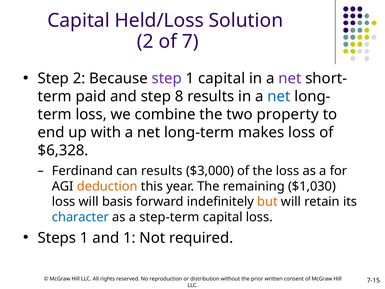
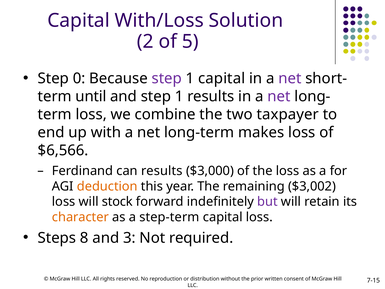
Held/Loss: Held/Loss -> With/Loss (159, 21)
7: 7 -> 5 (190, 41)
Step 2: 2 -> 0 (79, 78)
paid: paid -> until (91, 96)
and step 8: 8 -> 1 (179, 96)
net colour: blue -> purple (279, 96)
property: property -> taxpayer (288, 114)
$6,328: $6,328 -> $6,566 (63, 150)
$1,030: $1,030 -> $3,002 (312, 186)
basis: basis -> stock (117, 202)
but colour: orange -> purple (267, 202)
character colour: blue -> orange (80, 217)
Steps 1: 1 -> 8 (84, 238)
and 1: 1 -> 3 (129, 238)
